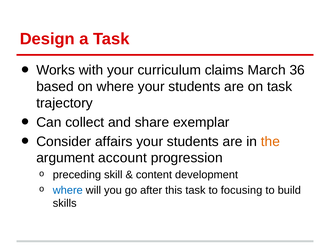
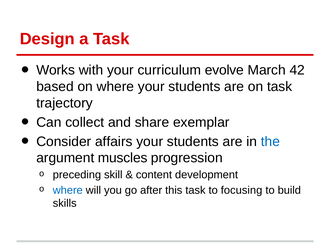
claims: claims -> evolve (224, 70)
36: 36 -> 42 (297, 70)
the colour: orange -> blue (270, 142)
account: account -> muscles (123, 158)
